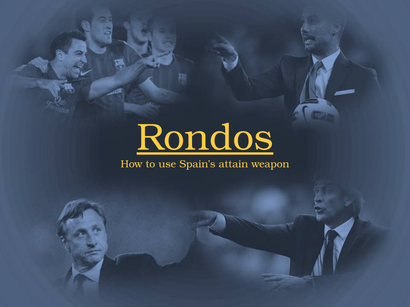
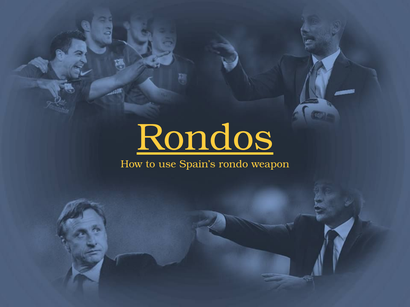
attain: attain -> rondo (233, 165)
